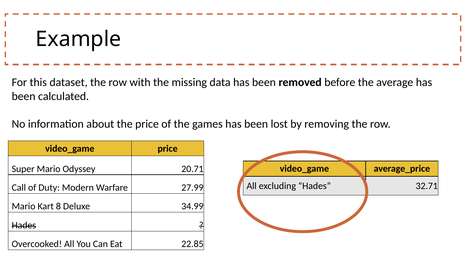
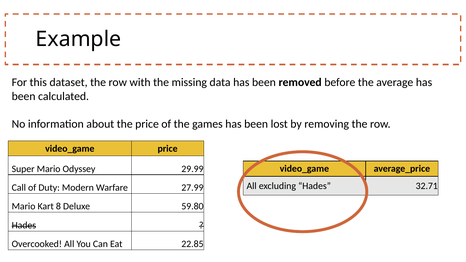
20.71: 20.71 -> 29.99 (192, 169)
34.99: 34.99 -> 59.80 (192, 207)
